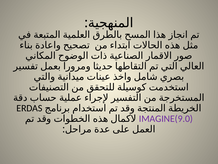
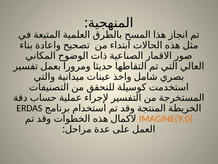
IMAGINE(9.0 colour: purple -> orange (166, 118)
